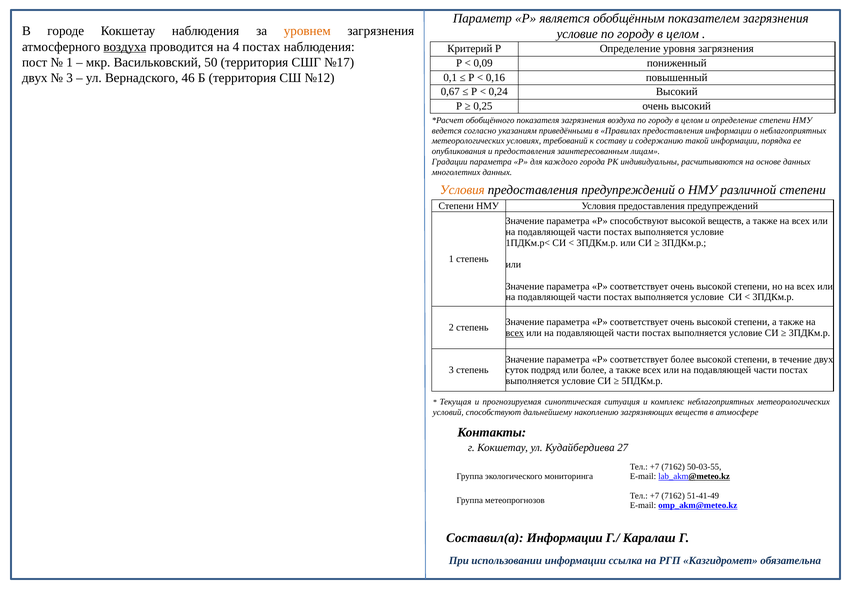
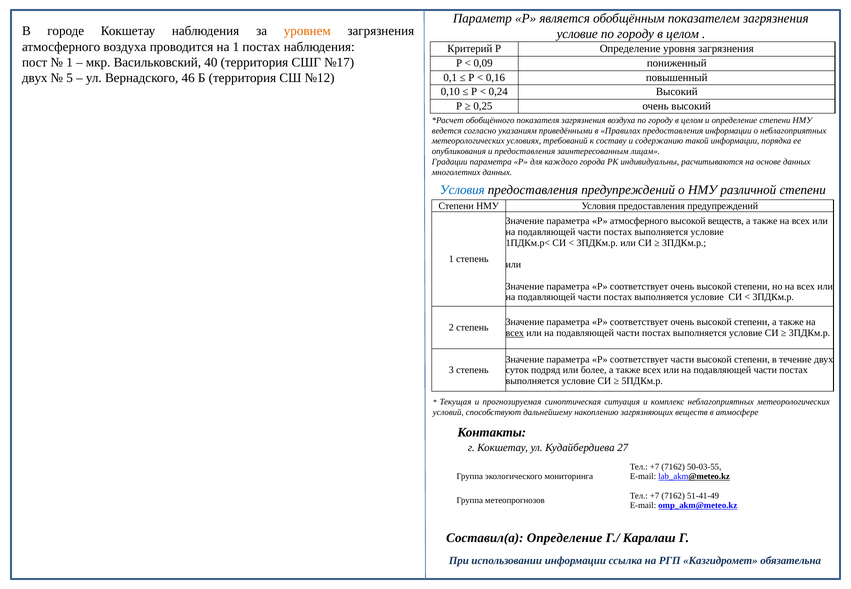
воздуха underline: present -> none (125, 47)
на 4: 4 -> 1 (236, 47)
50: 50 -> 40 (211, 62)
3: 3 -> 5 (70, 78)
0,67: 0,67 -> 0,10 (450, 92)
Условия colour: orange -> blue (462, 190)
Р способствуют: способствуют -> атмосферного (639, 221)
соответствует более: более -> части (682, 359)
Составил(а Информации: Информации -> Определение (565, 538)
